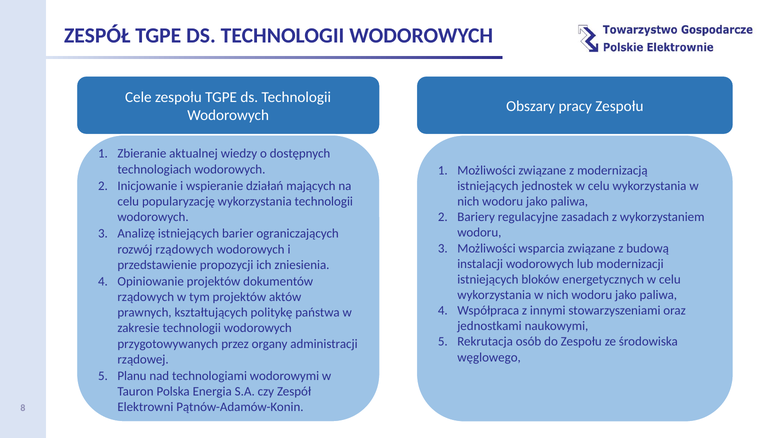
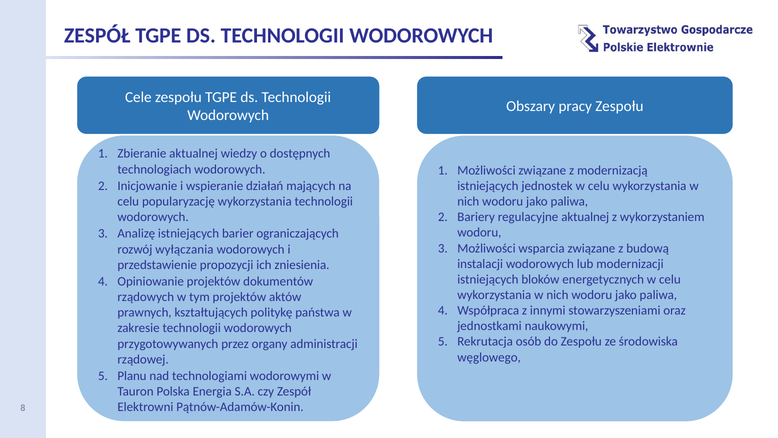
regulacyjne zasadach: zasadach -> aktualnej (585, 217)
rozwój rządowych: rządowych -> wyłączania (184, 249)
